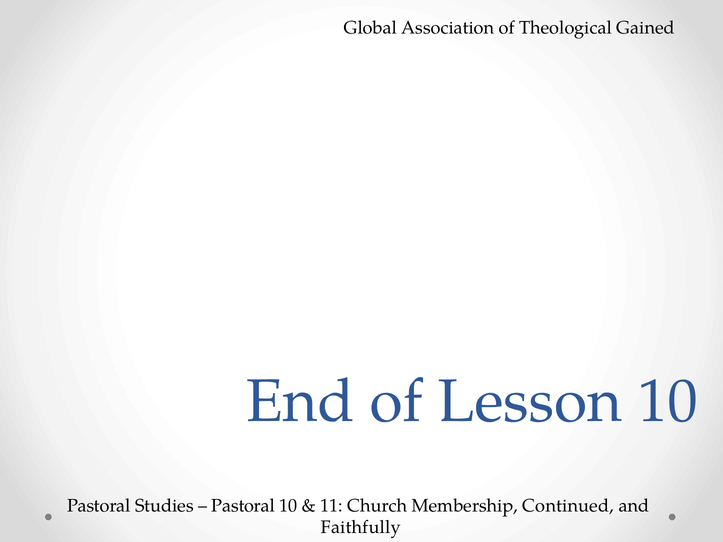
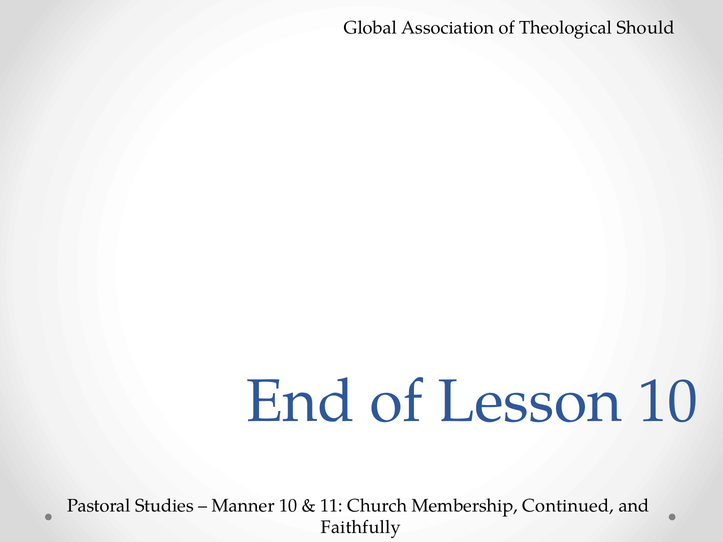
Gained: Gained -> Should (646, 28)
Pastoral: Pastoral -> Manner (243, 506)
